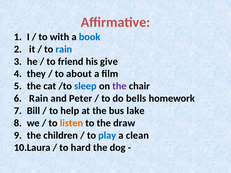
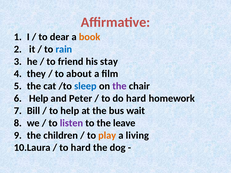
with: with -> dear (60, 37)
book colour: blue -> orange (90, 37)
give: give -> stay (109, 62)
Rain: Rain -> Help (39, 99)
do bells: bells -> hard (136, 99)
lake: lake -> wait (136, 111)
listen colour: orange -> purple (72, 123)
draw: draw -> leave (124, 123)
play colour: blue -> orange (107, 135)
clean: clean -> living (137, 135)
